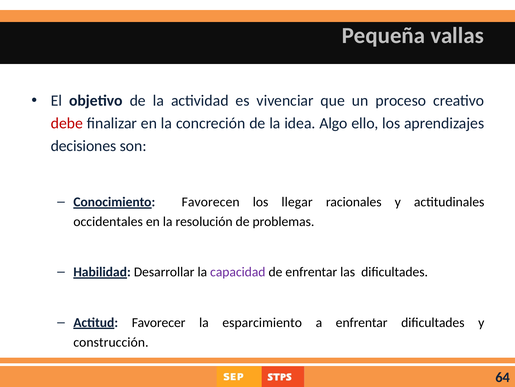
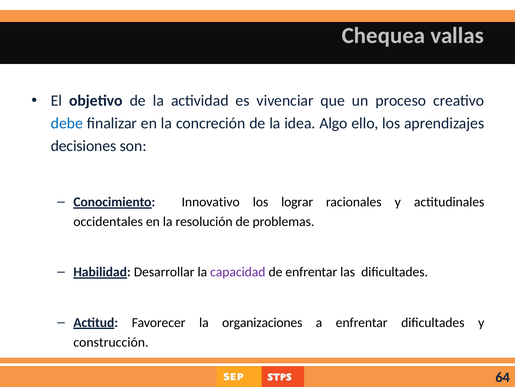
Pequeña: Pequeña -> Chequea (383, 36)
debe colour: red -> blue (67, 123)
Favorecen: Favorecen -> Innovativo (211, 202)
llegar: llegar -> lograr (297, 202)
esparcimiento: esparcimiento -> organizaciones (262, 322)
